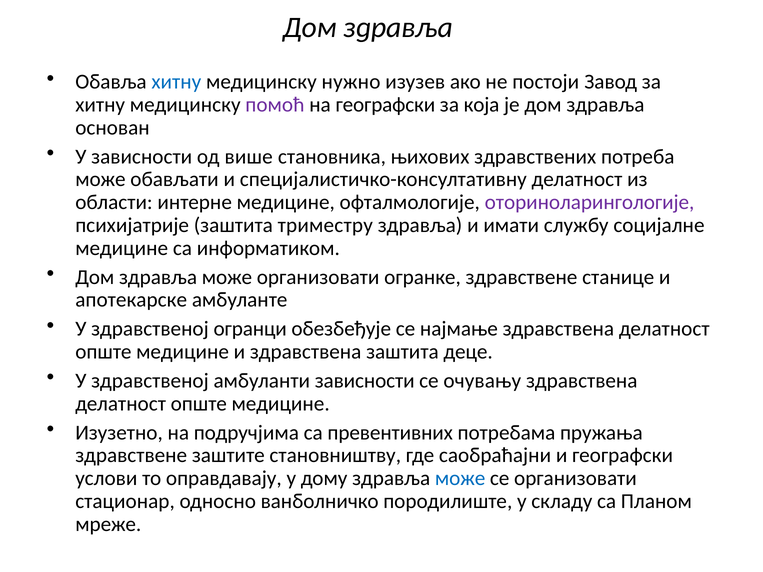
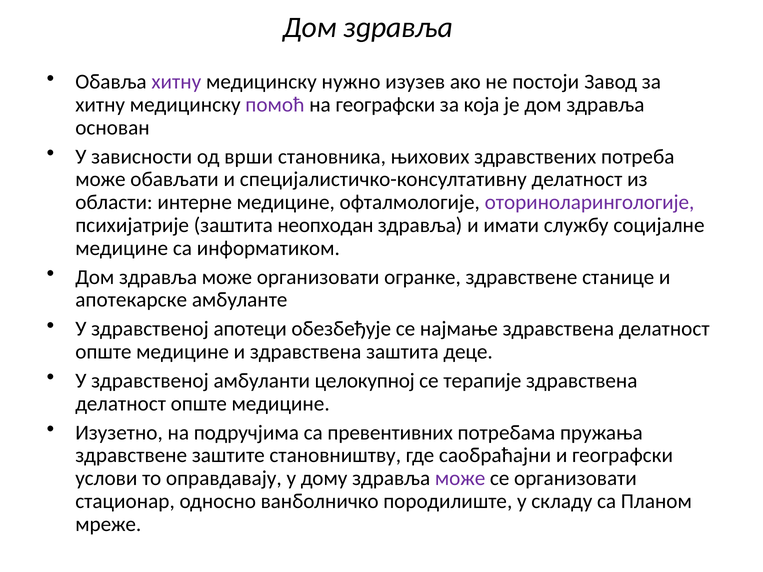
хитну colour: blue -> purple (176, 82)
више: више -> врши (249, 157)
триместру: триместру -> неопходан (325, 225)
огранци: огранци -> aпотеци (250, 329)
амбуланти зависности: зависности -> целокупној (365, 381)
очувању: очувању -> терапије (482, 381)
може colour: blue -> purple (460, 479)
